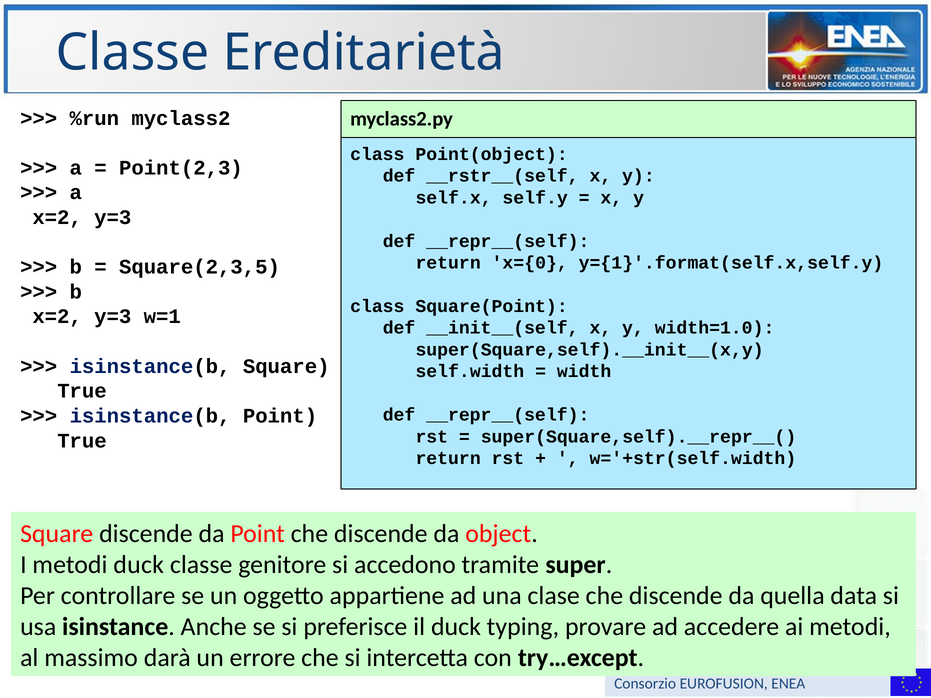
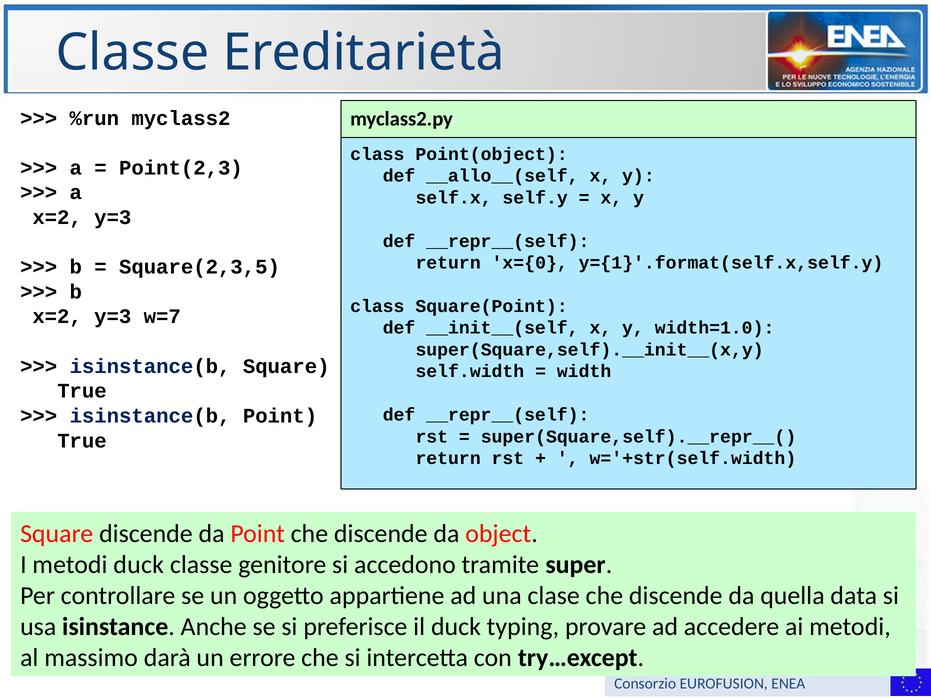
__rstr__(self: __rstr__(self -> __allo__(self (502, 176)
w=1: w=1 -> w=7 (162, 317)
